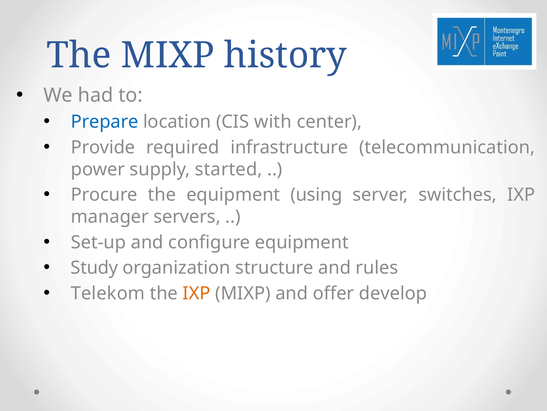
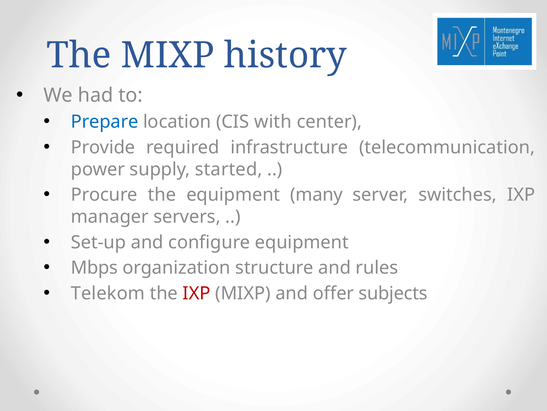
using: using -> many (316, 195)
Study: Study -> Mbps (94, 267)
IXP colour: orange -> red (197, 293)
develop: develop -> subjects (393, 293)
